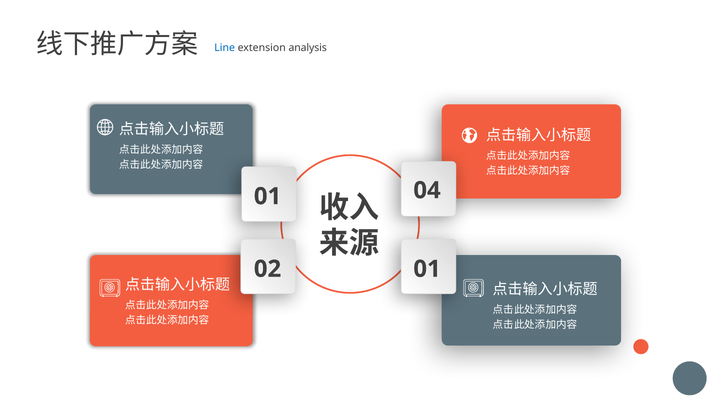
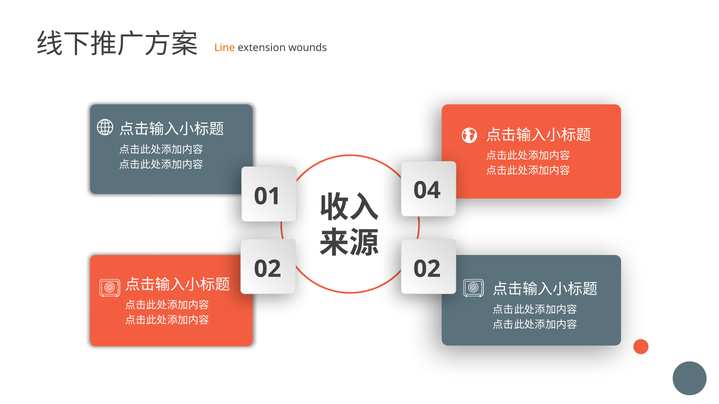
Line colour: blue -> orange (225, 48)
analysis: analysis -> wounds (308, 48)
02 01: 01 -> 02 (427, 269)
